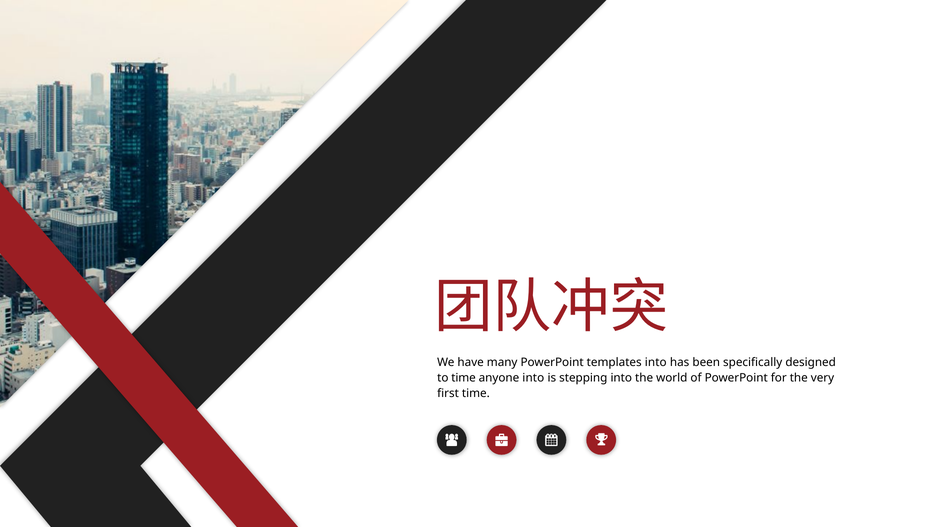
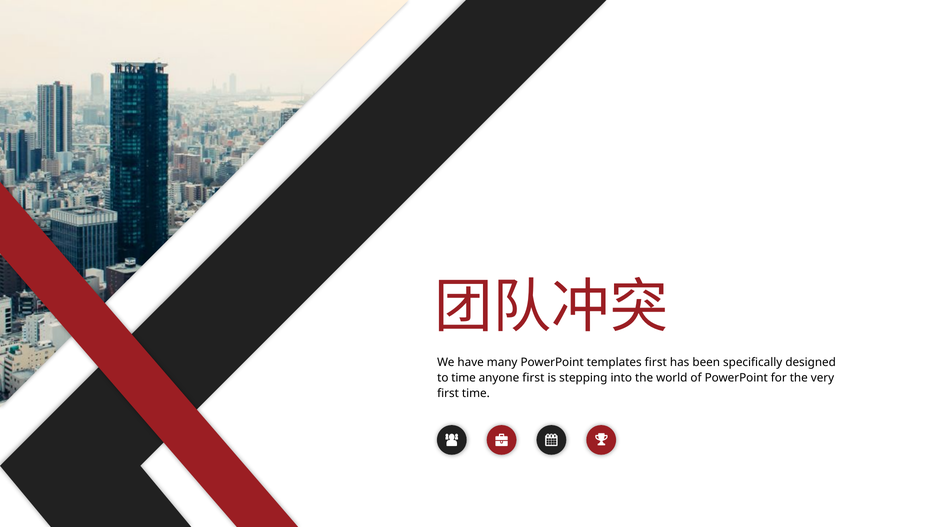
templates into: into -> first (656, 362)
anyone into: into -> first (533, 378)
